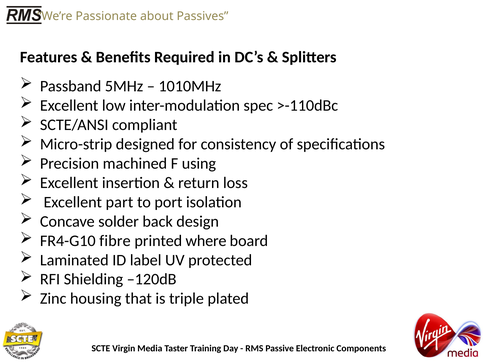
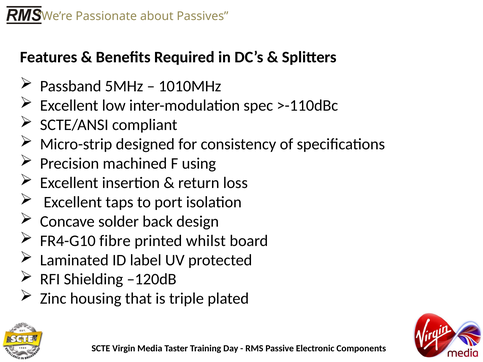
part: part -> taps (120, 202)
where: where -> whilst (206, 241)
